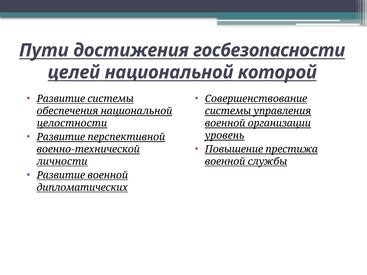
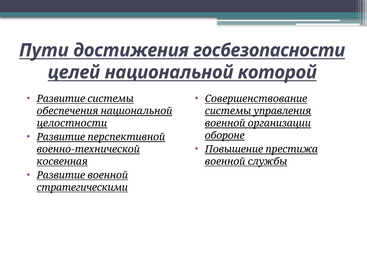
уровень: уровень -> обороне (225, 136)
личности: личности -> косвенная (62, 162)
дипломатических: дипломатических -> стратегическими (82, 188)
